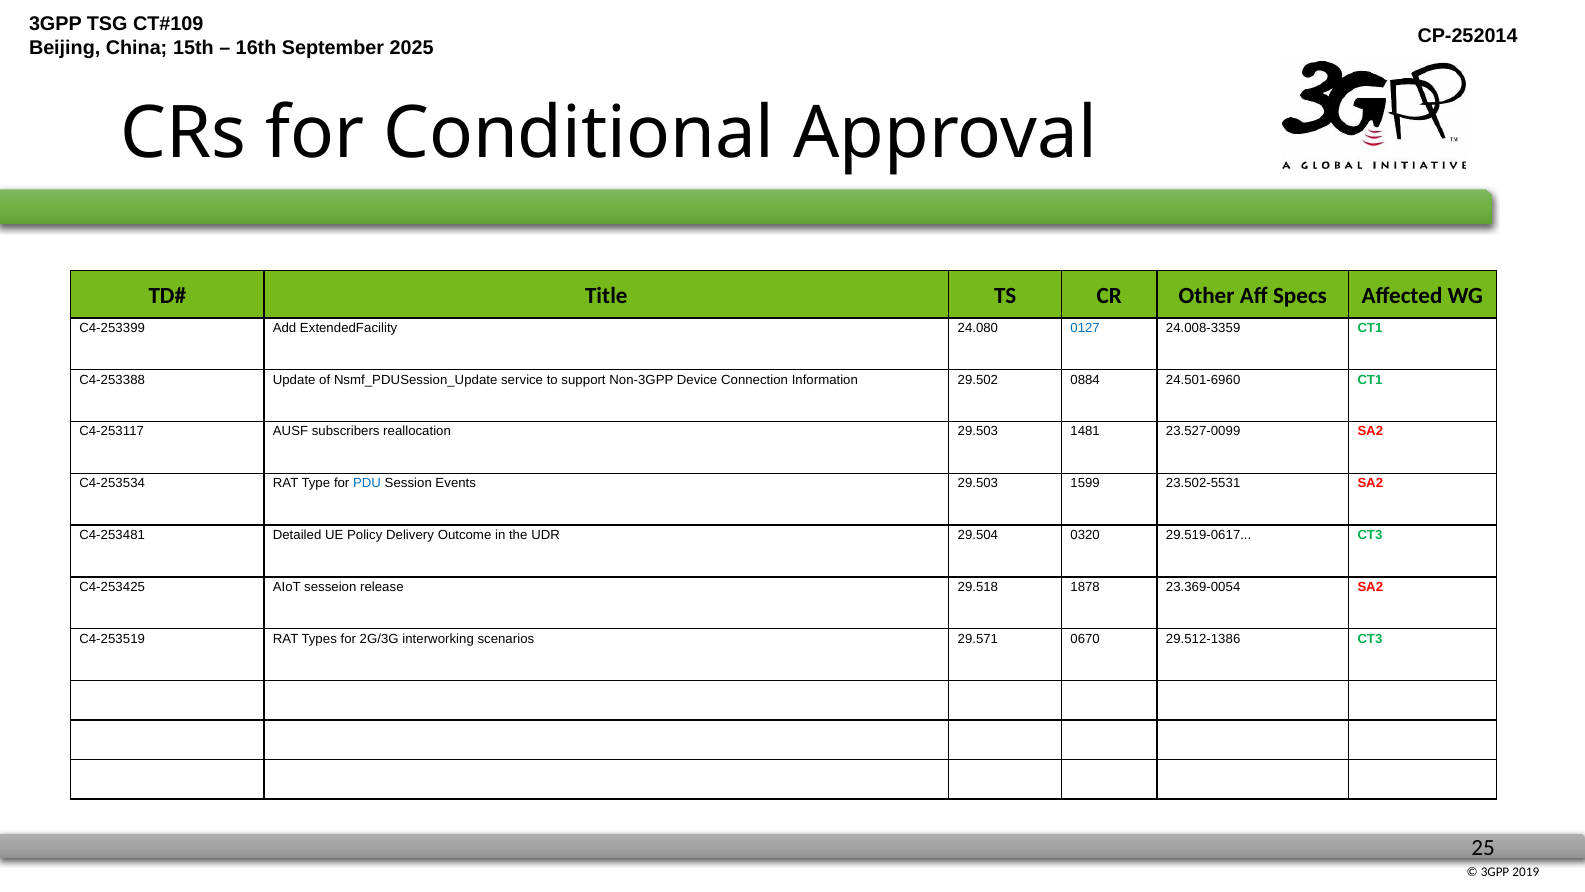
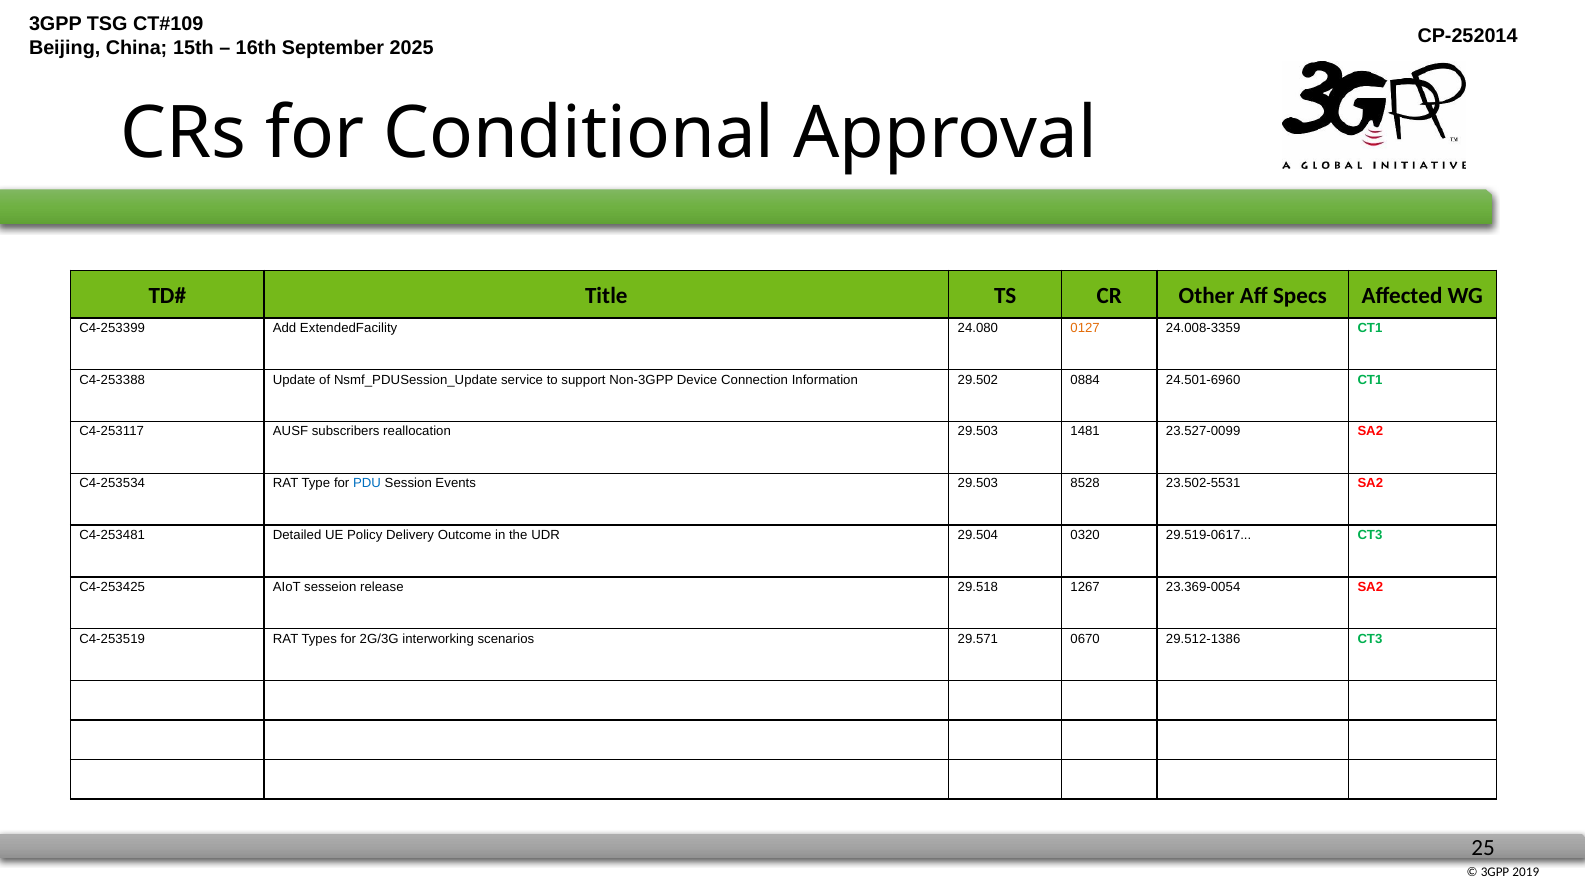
0127 colour: blue -> orange (1085, 328)
1599: 1599 -> 8528 (1085, 483)
1878: 1878 -> 1267 (1085, 587)
